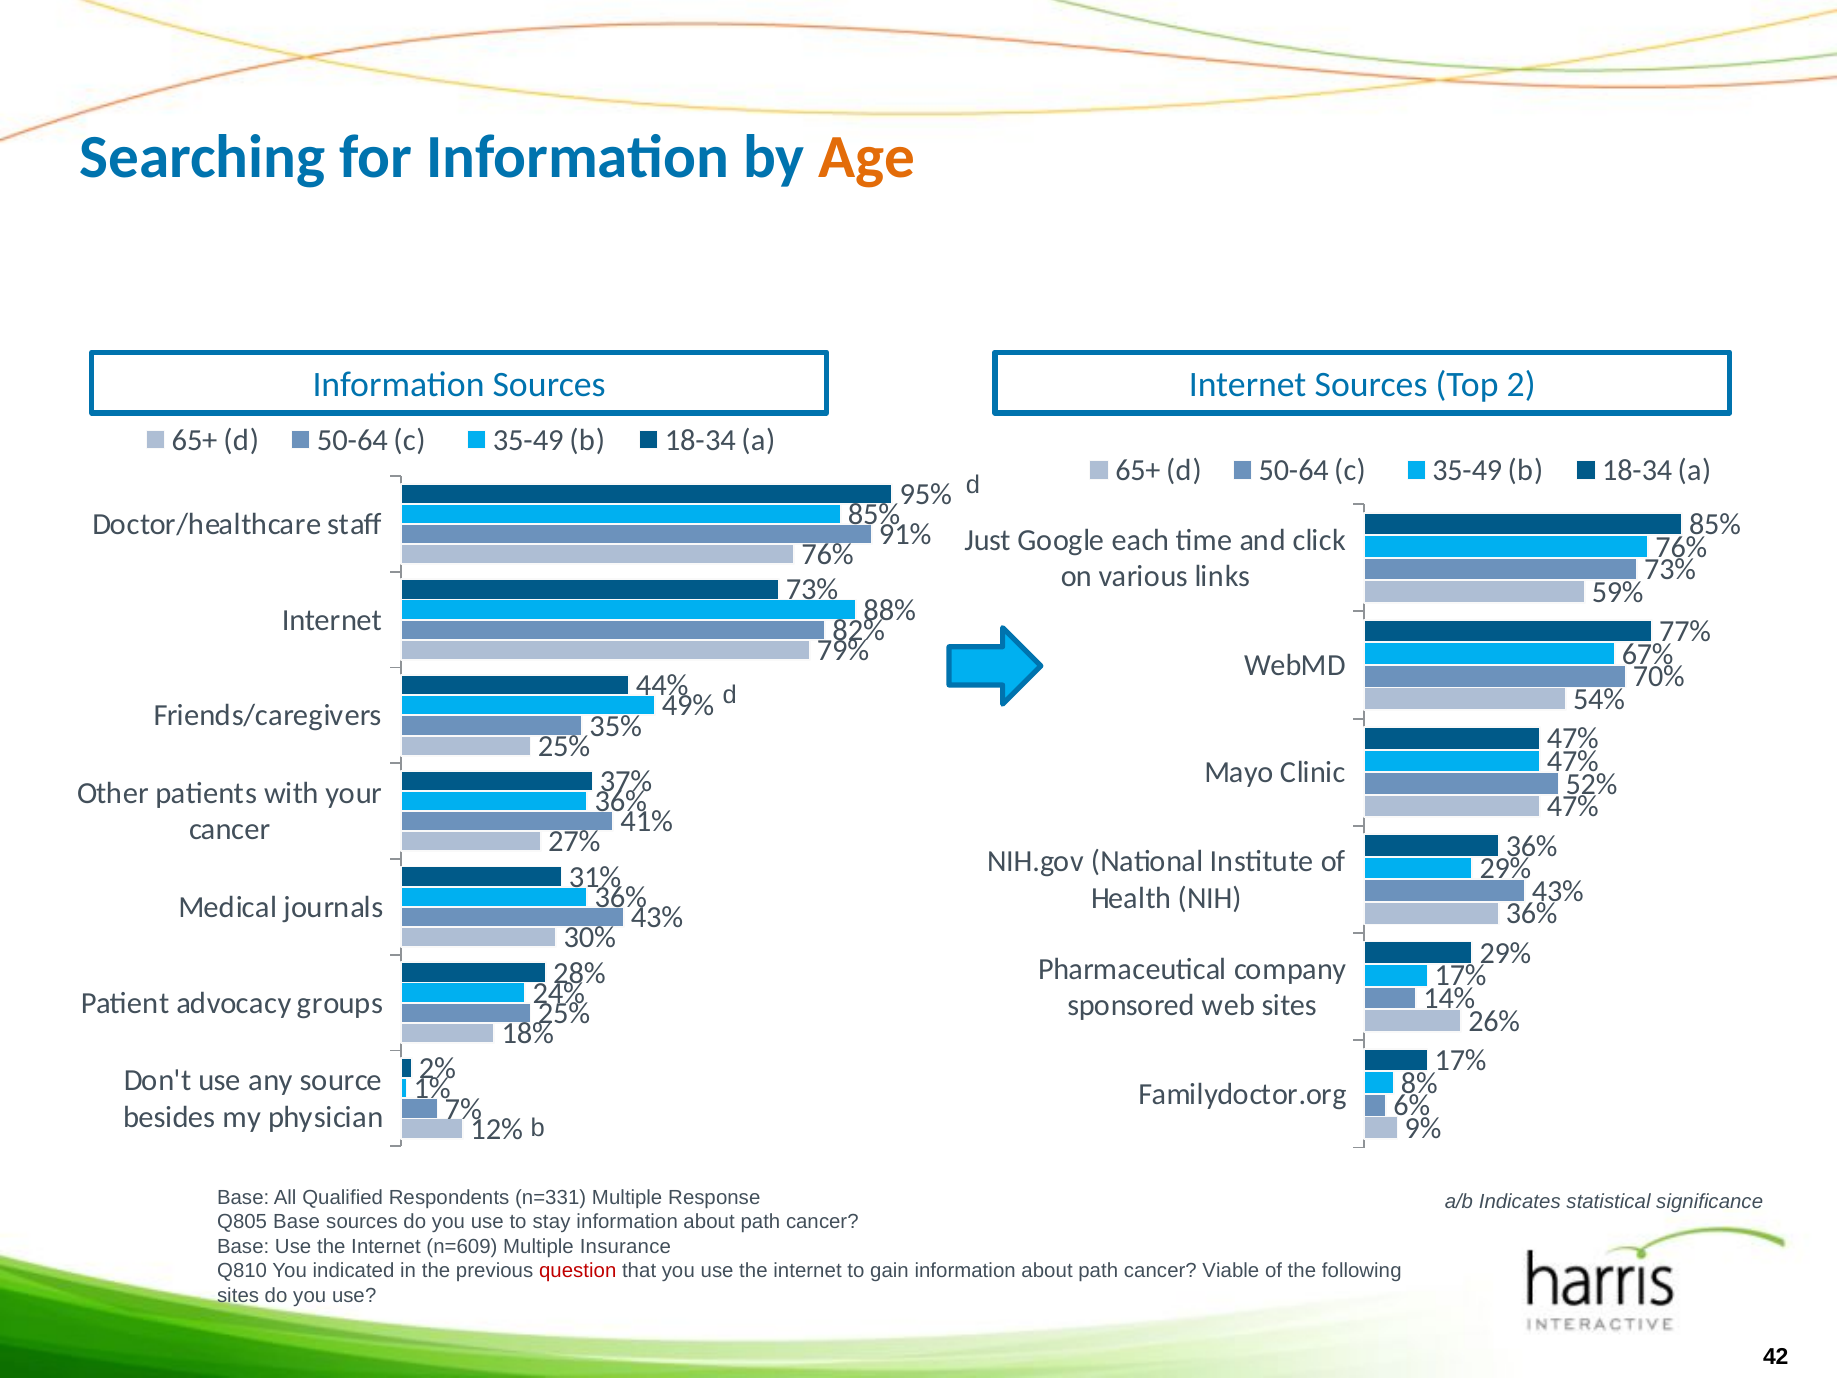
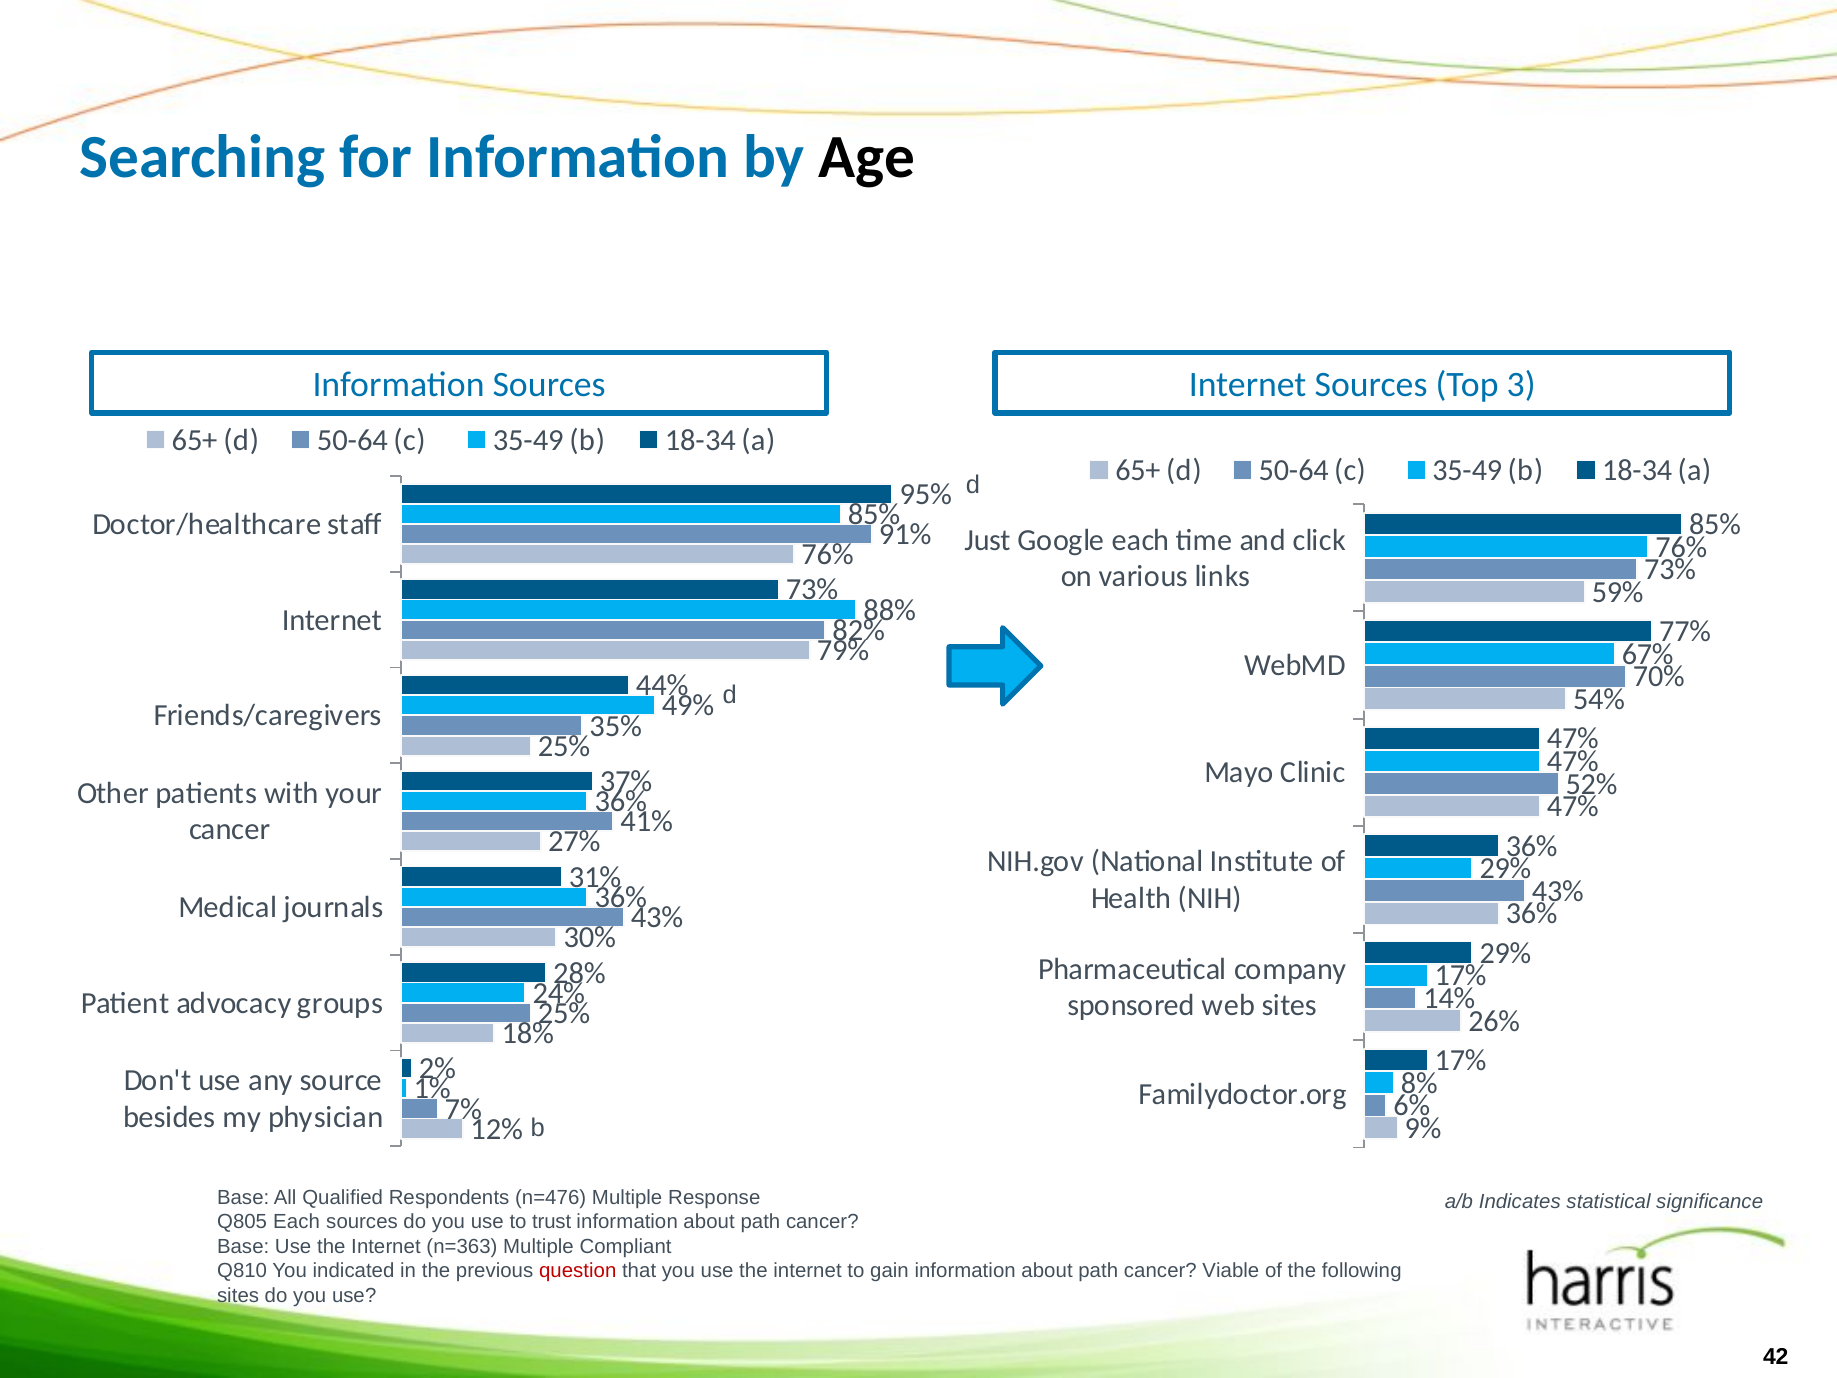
Age colour: orange -> black (867, 157)
2: 2 -> 3 (1521, 385)
n=331: n=331 -> n=476 (551, 1197)
Q805 Base: Base -> Each (297, 1222)
stay: stay -> trust (552, 1222)
n=609: n=609 -> n=363 (462, 1246)
Insurance: Insurance -> Compliant (626, 1246)
